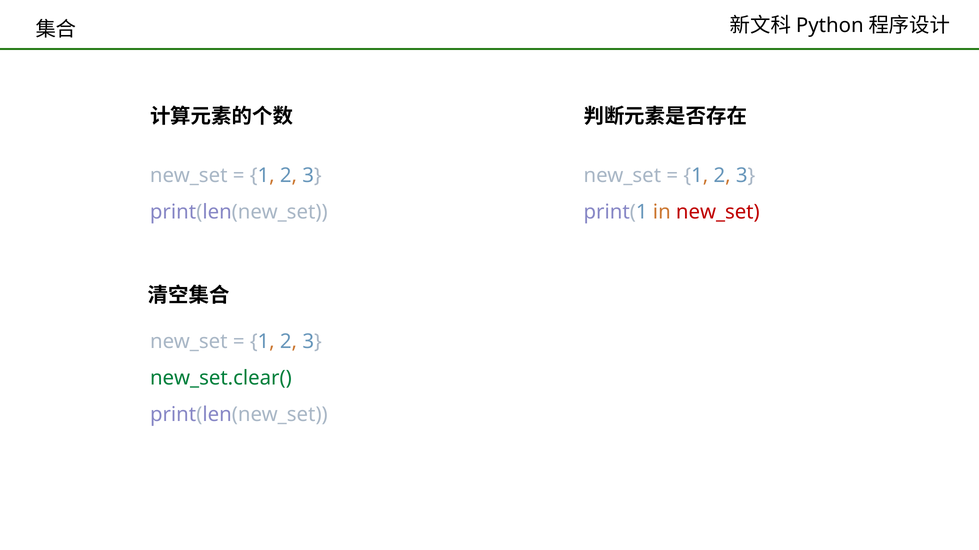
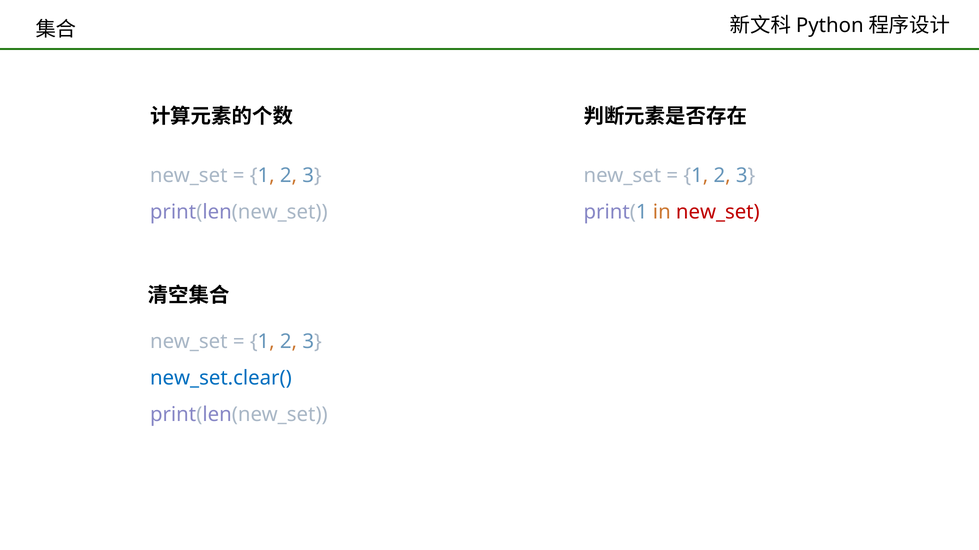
new_set.clear( colour: green -> blue (221, 379)
